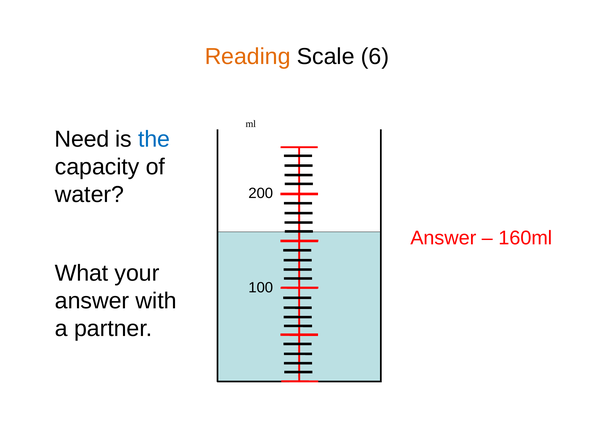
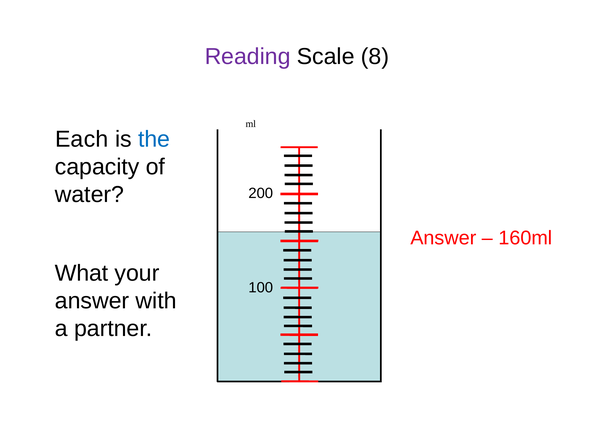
Reading colour: orange -> purple (248, 57)
6: 6 -> 8 (375, 57)
Need: Need -> Each (82, 139)
